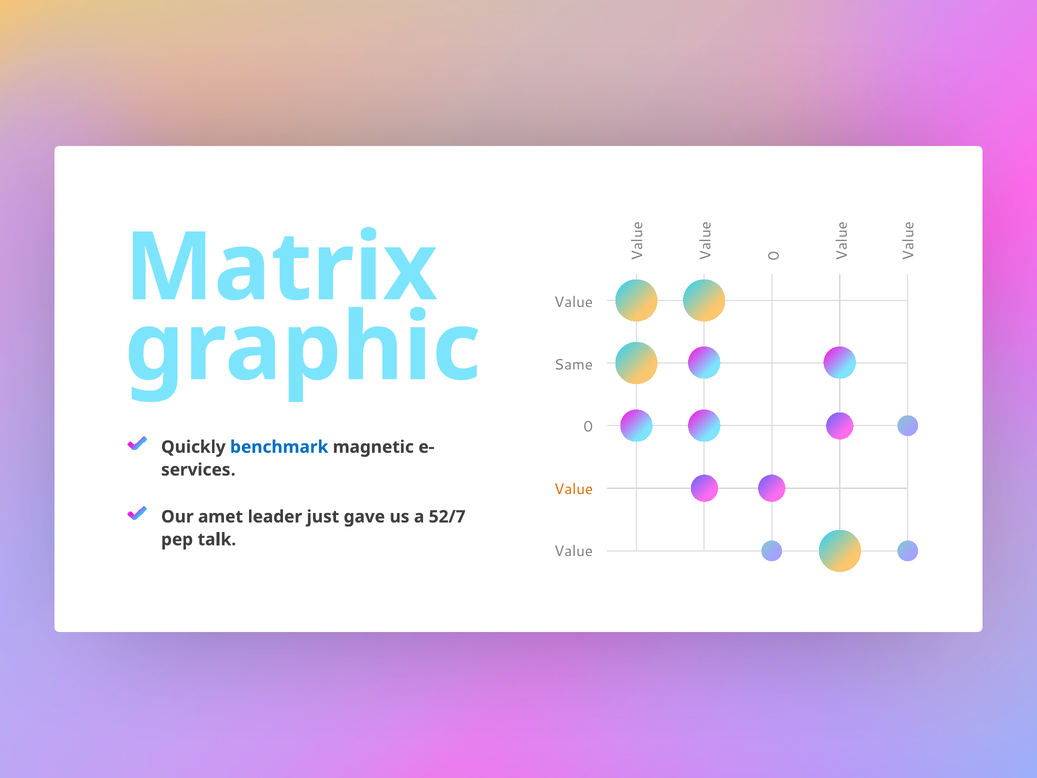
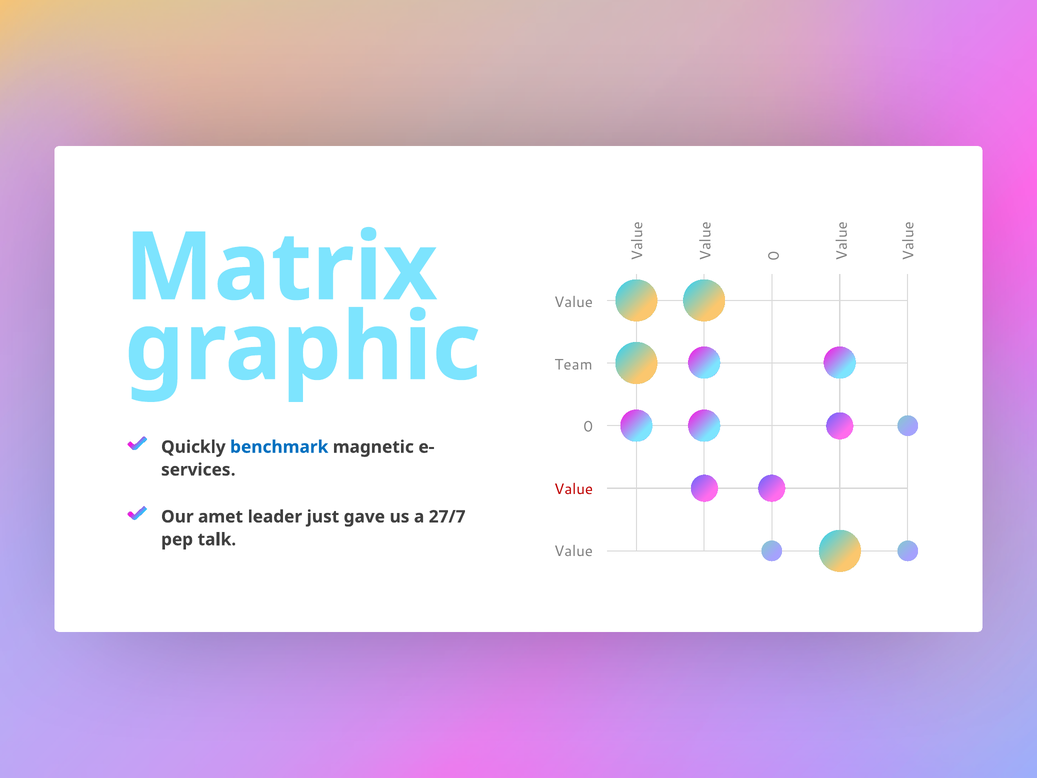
Same: Same -> Team (573, 365)
Value colour: orange -> red (574, 489)
52/7: 52/7 -> 27/7 (447, 517)
